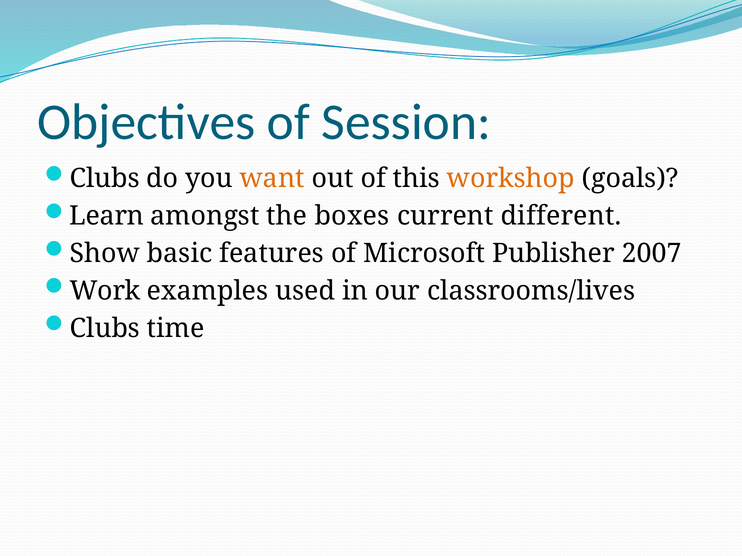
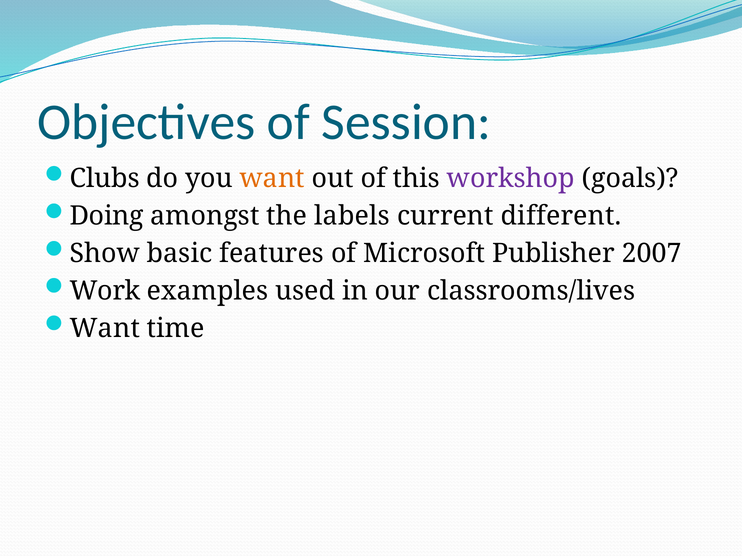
workshop colour: orange -> purple (511, 179)
Learn: Learn -> Doing (107, 216)
boxes: boxes -> labels (352, 216)
Clubs: Clubs -> Want (105, 329)
